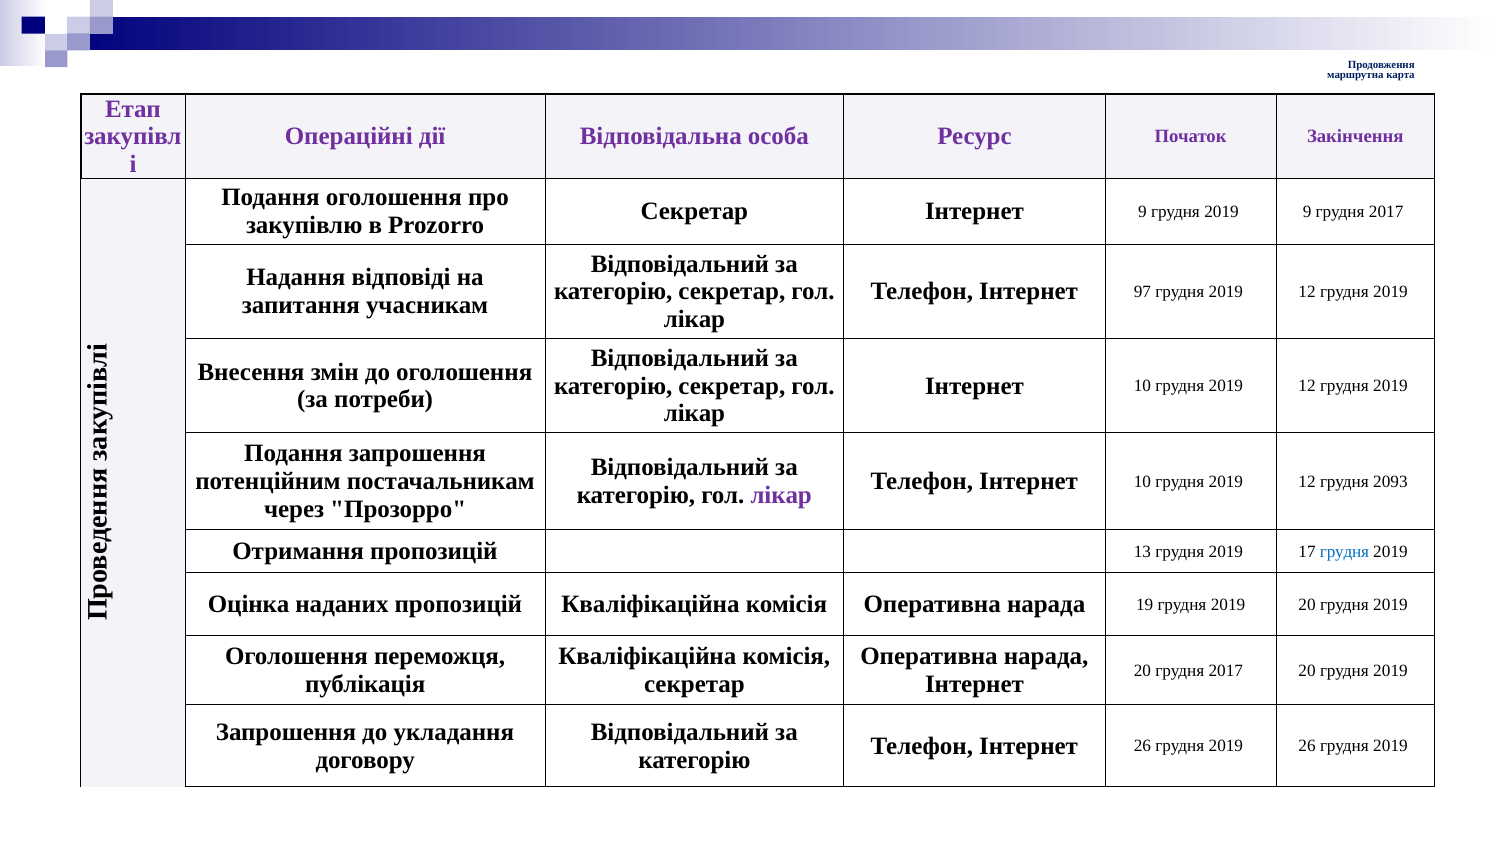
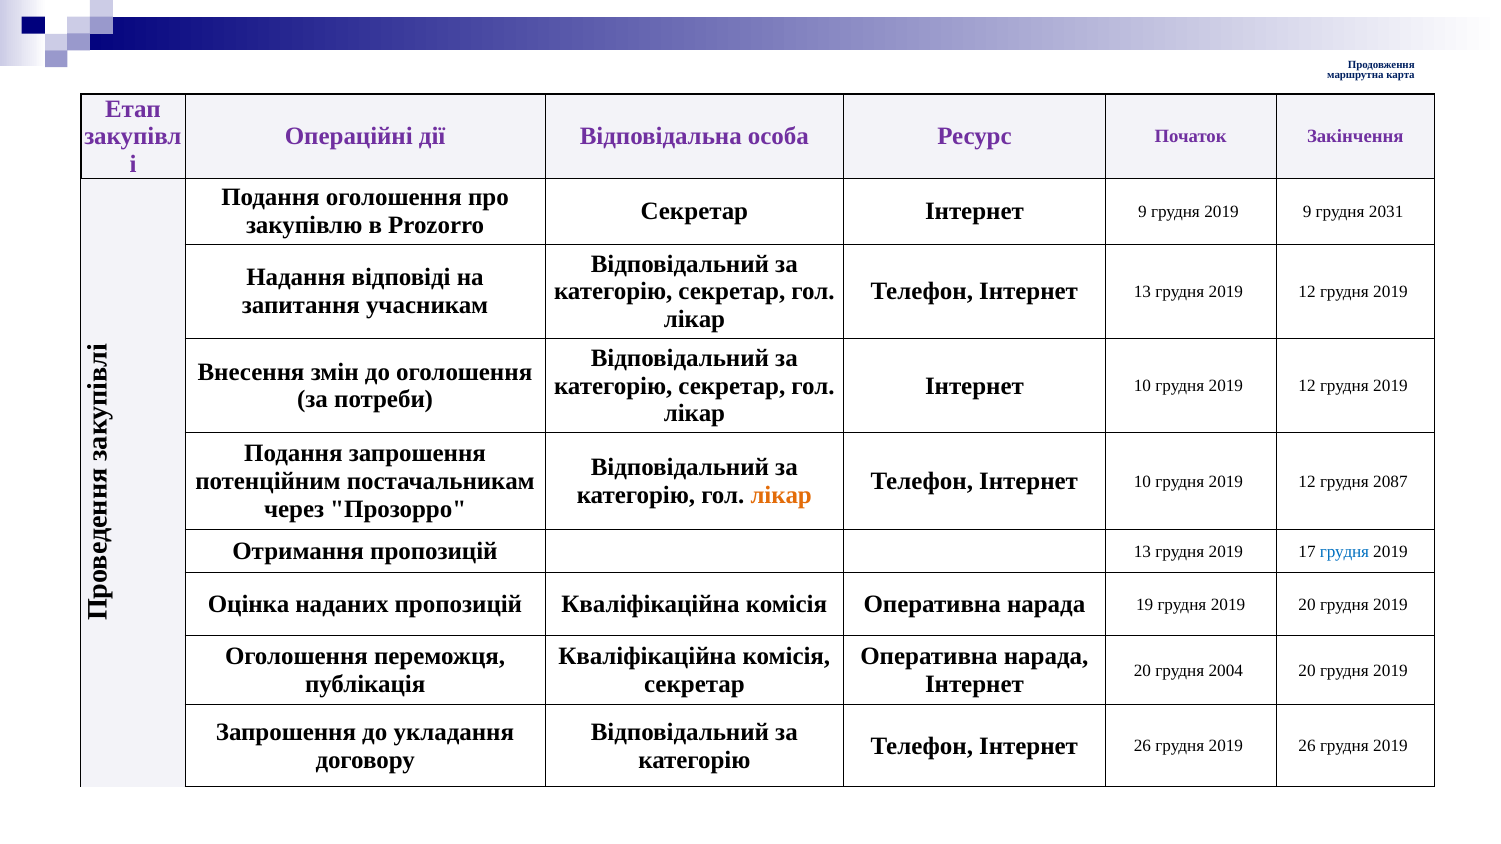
9 грудня 2017: 2017 -> 2031 (1386, 212)
Інтернет 97: 97 -> 13 (1142, 292)
2093: 2093 -> 2087 (1390, 482)
лікар colour: purple -> orange (781, 495)
20 грудня 2017: 2017 -> 2004 (1226, 671)
